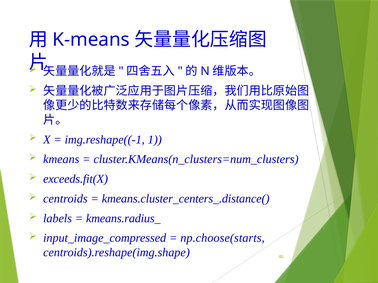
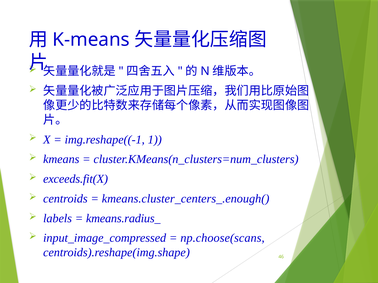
kmeans.cluster_centers_.distance(: kmeans.cluster_centers_.distance( -> kmeans.cluster_centers_.enough( (186, 199)
np.choose(starts: np.choose(starts -> np.choose(scans (222, 238)
